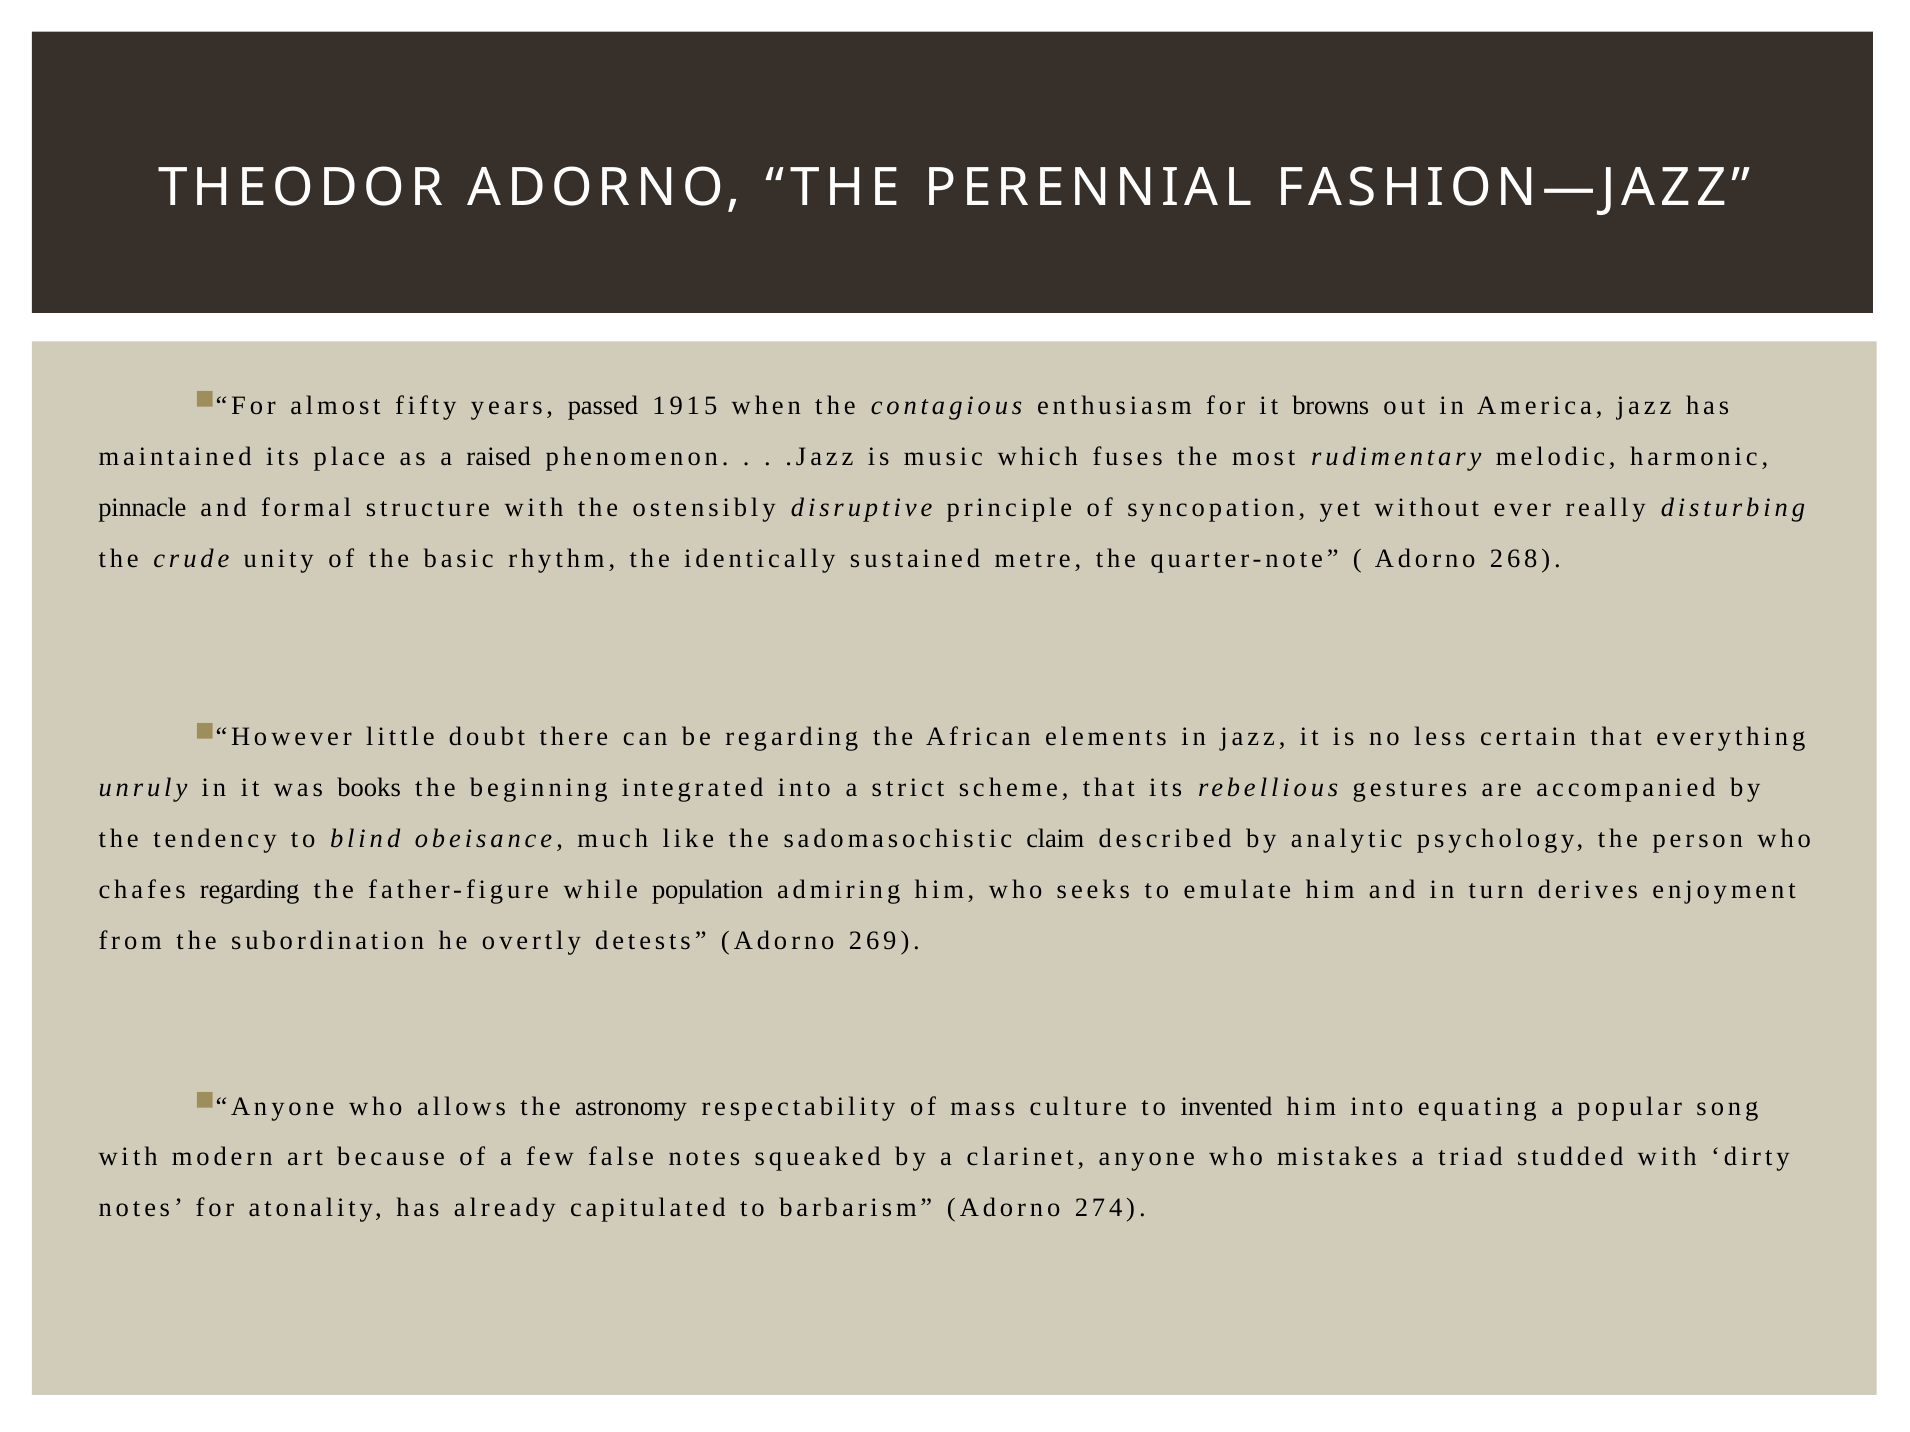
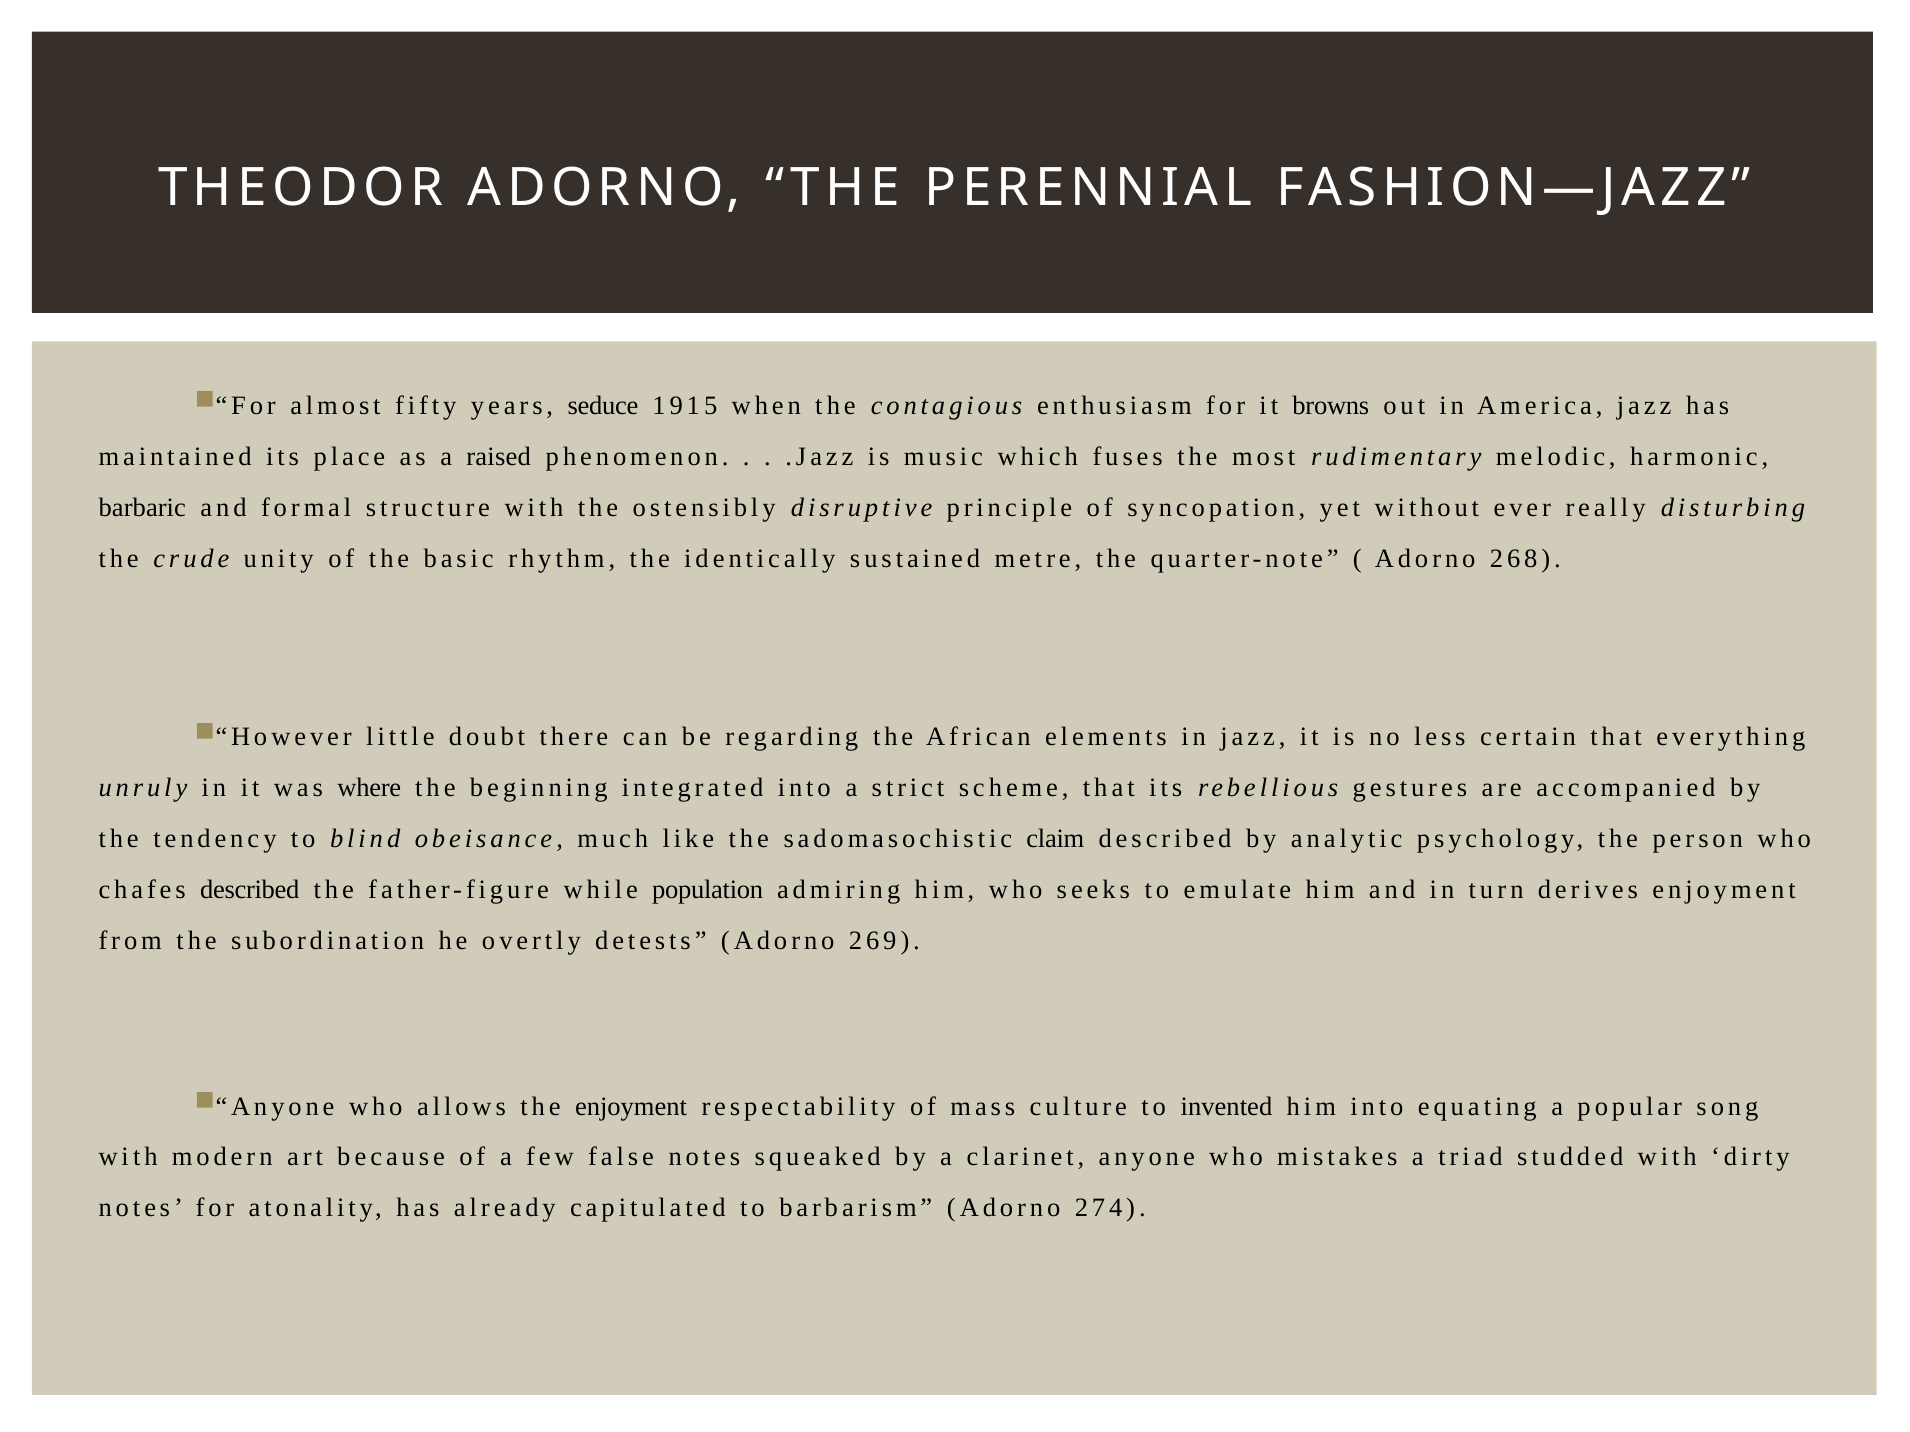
passed: passed -> seduce (603, 406)
pinnacle: pinnacle -> barbaric (142, 507)
books: books -> where (369, 788)
chafes regarding: regarding -> described (250, 890)
the astronomy: astronomy -> enjoyment (631, 1107)
